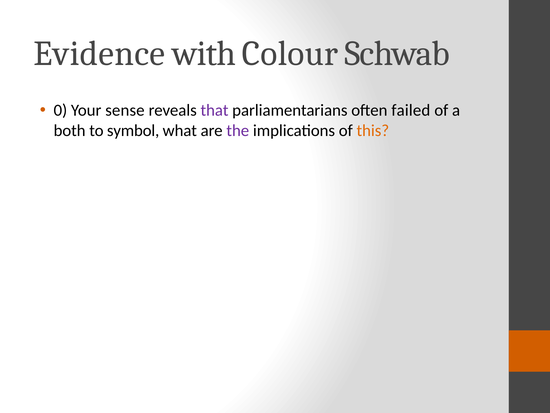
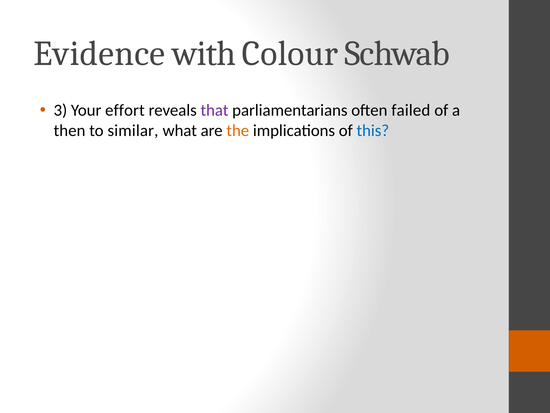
0: 0 -> 3 (60, 110)
sense: sense -> effort (125, 110)
both: both -> then (70, 130)
symbol: symbol -> similar (133, 130)
the colour: purple -> orange (238, 130)
this colour: orange -> blue (373, 130)
